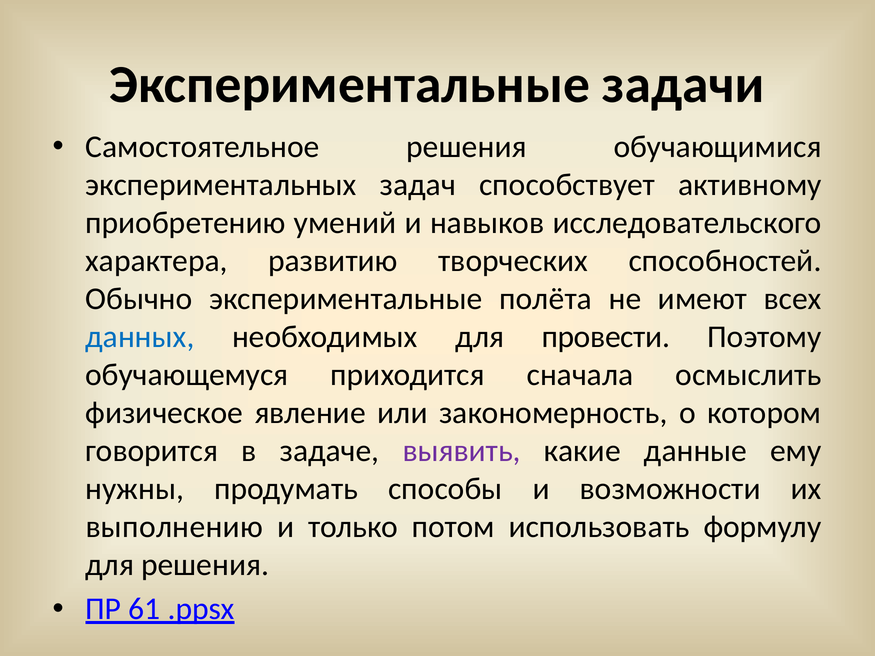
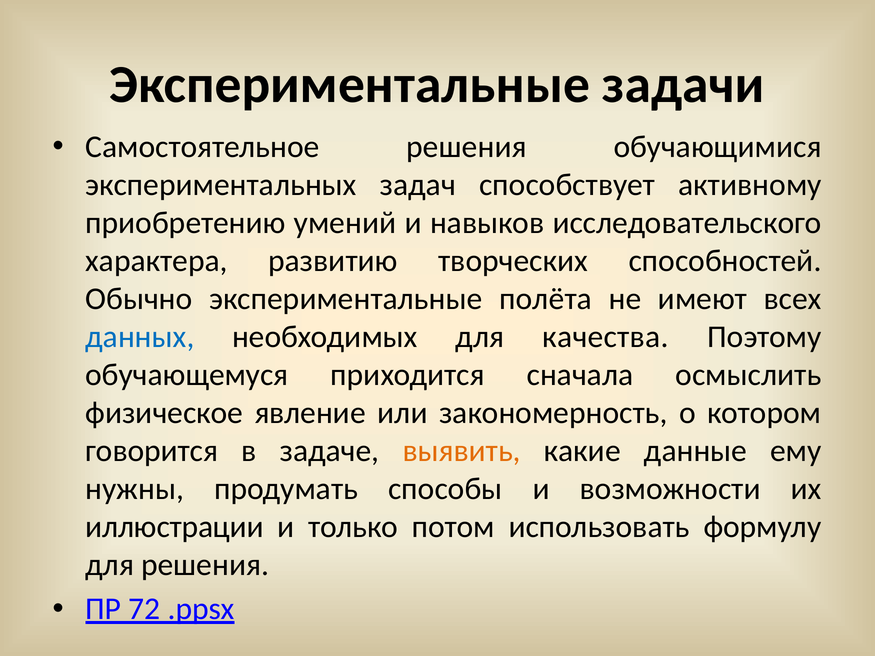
провести: провести -> качества (606, 337)
выявить colour: purple -> orange (462, 451)
выполнению: выполнению -> иллюстрации (175, 527)
61: 61 -> 72 (144, 609)
